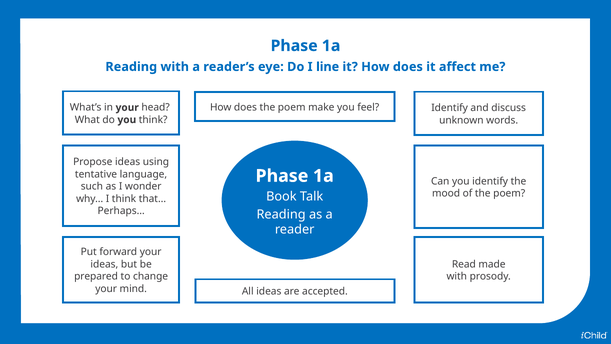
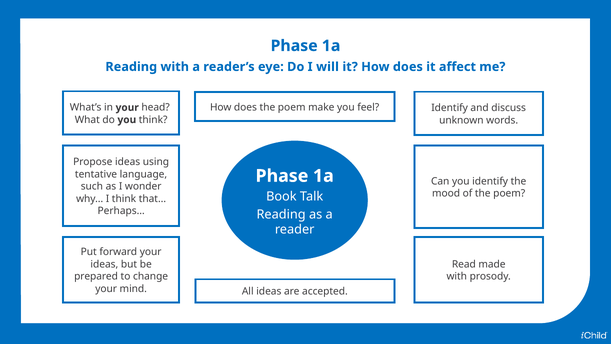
line: line -> will (327, 67)
